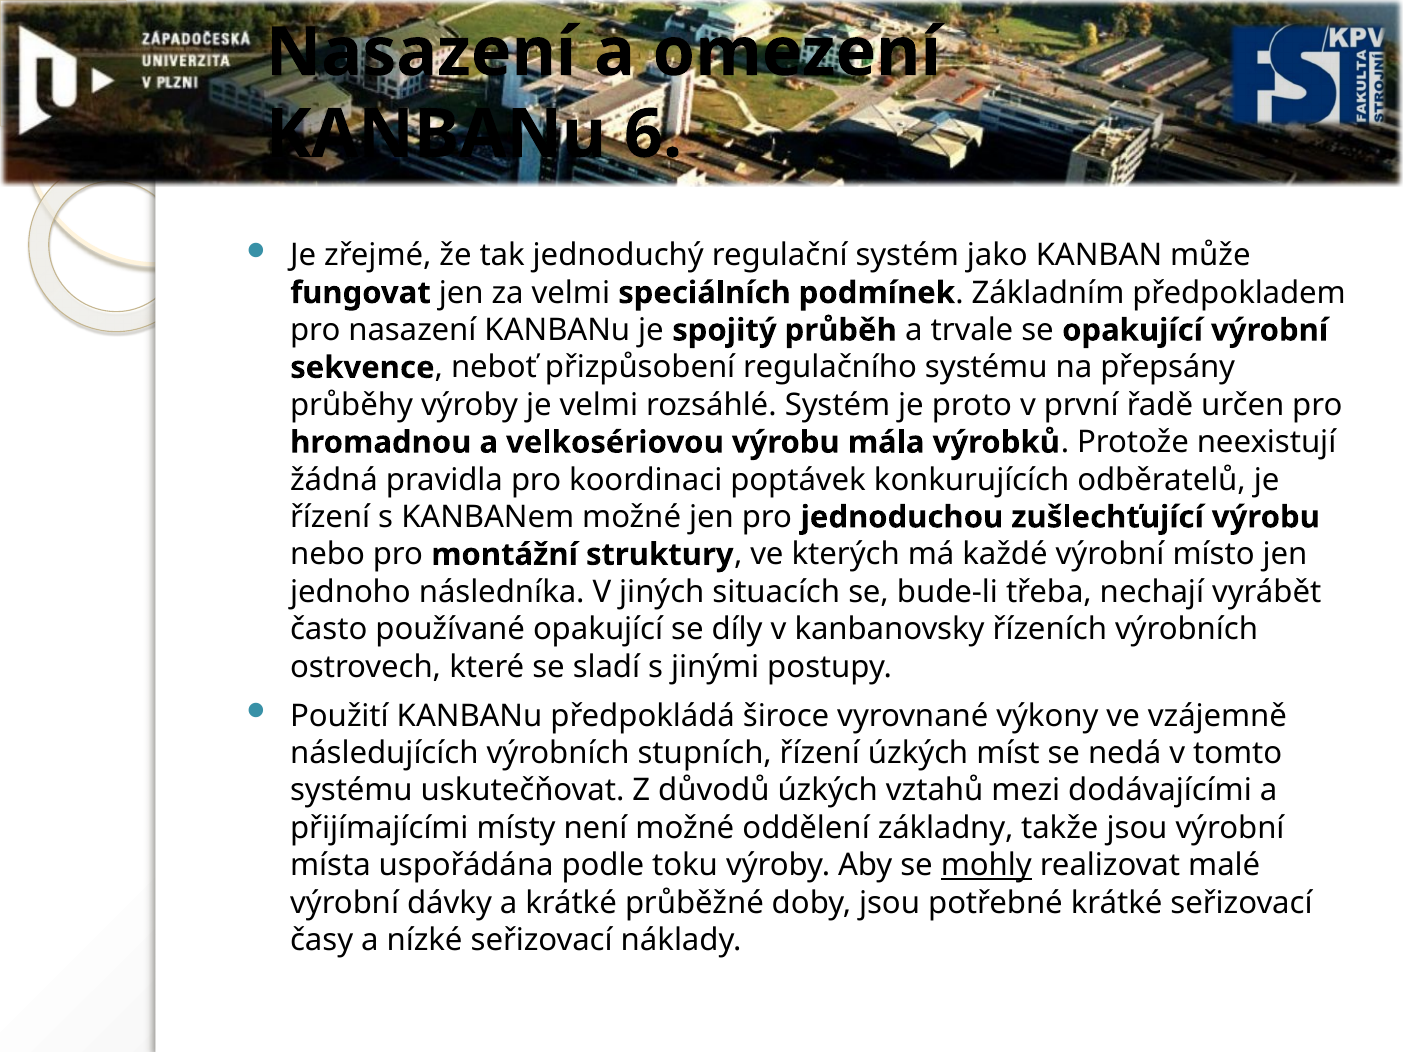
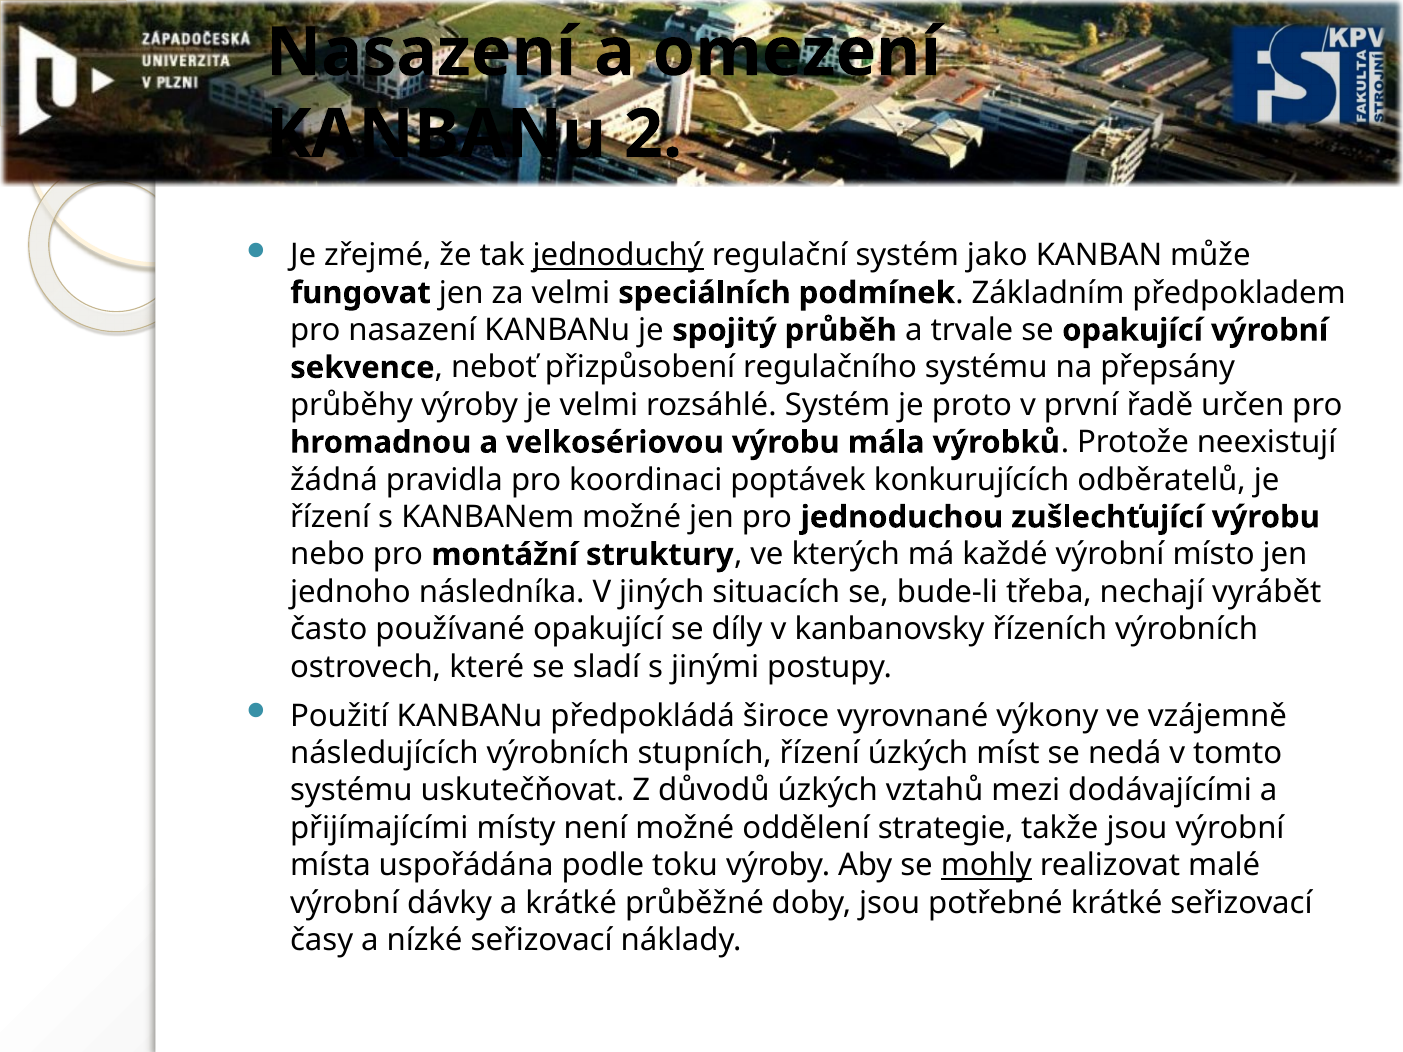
6: 6 -> 2 (653, 134)
jednoduchý underline: none -> present (618, 256)
základny: základny -> strategie (946, 828)
